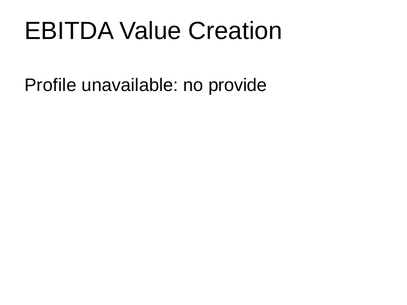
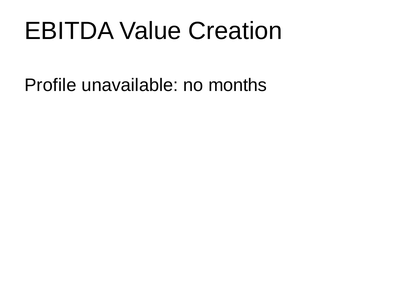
provide: provide -> months (238, 85)
